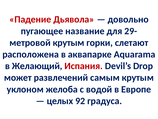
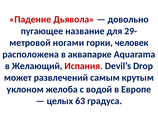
крутым: крутым -> ногами (68, 43)
слетают: слетают -> человек (132, 43)
92: 92 -> 63 (80, 101)
